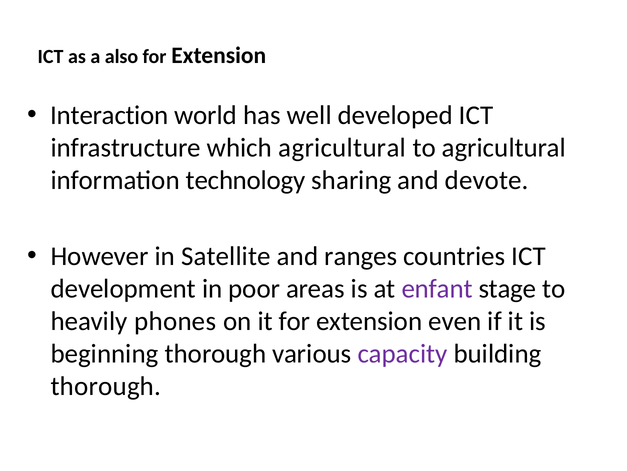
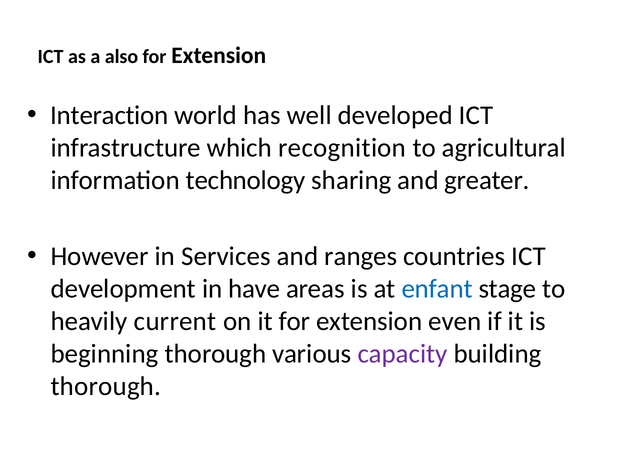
which agricultural: agricultural -> recognition (342, 148)
devote: devote -> greater (487, 180)
Satellite: Satellite -> Services (226, 256)
poor: poor -> have (254, 288)
enfant colour: purple -> blue (437, 288)
phones: phones -> current (175, 321)
